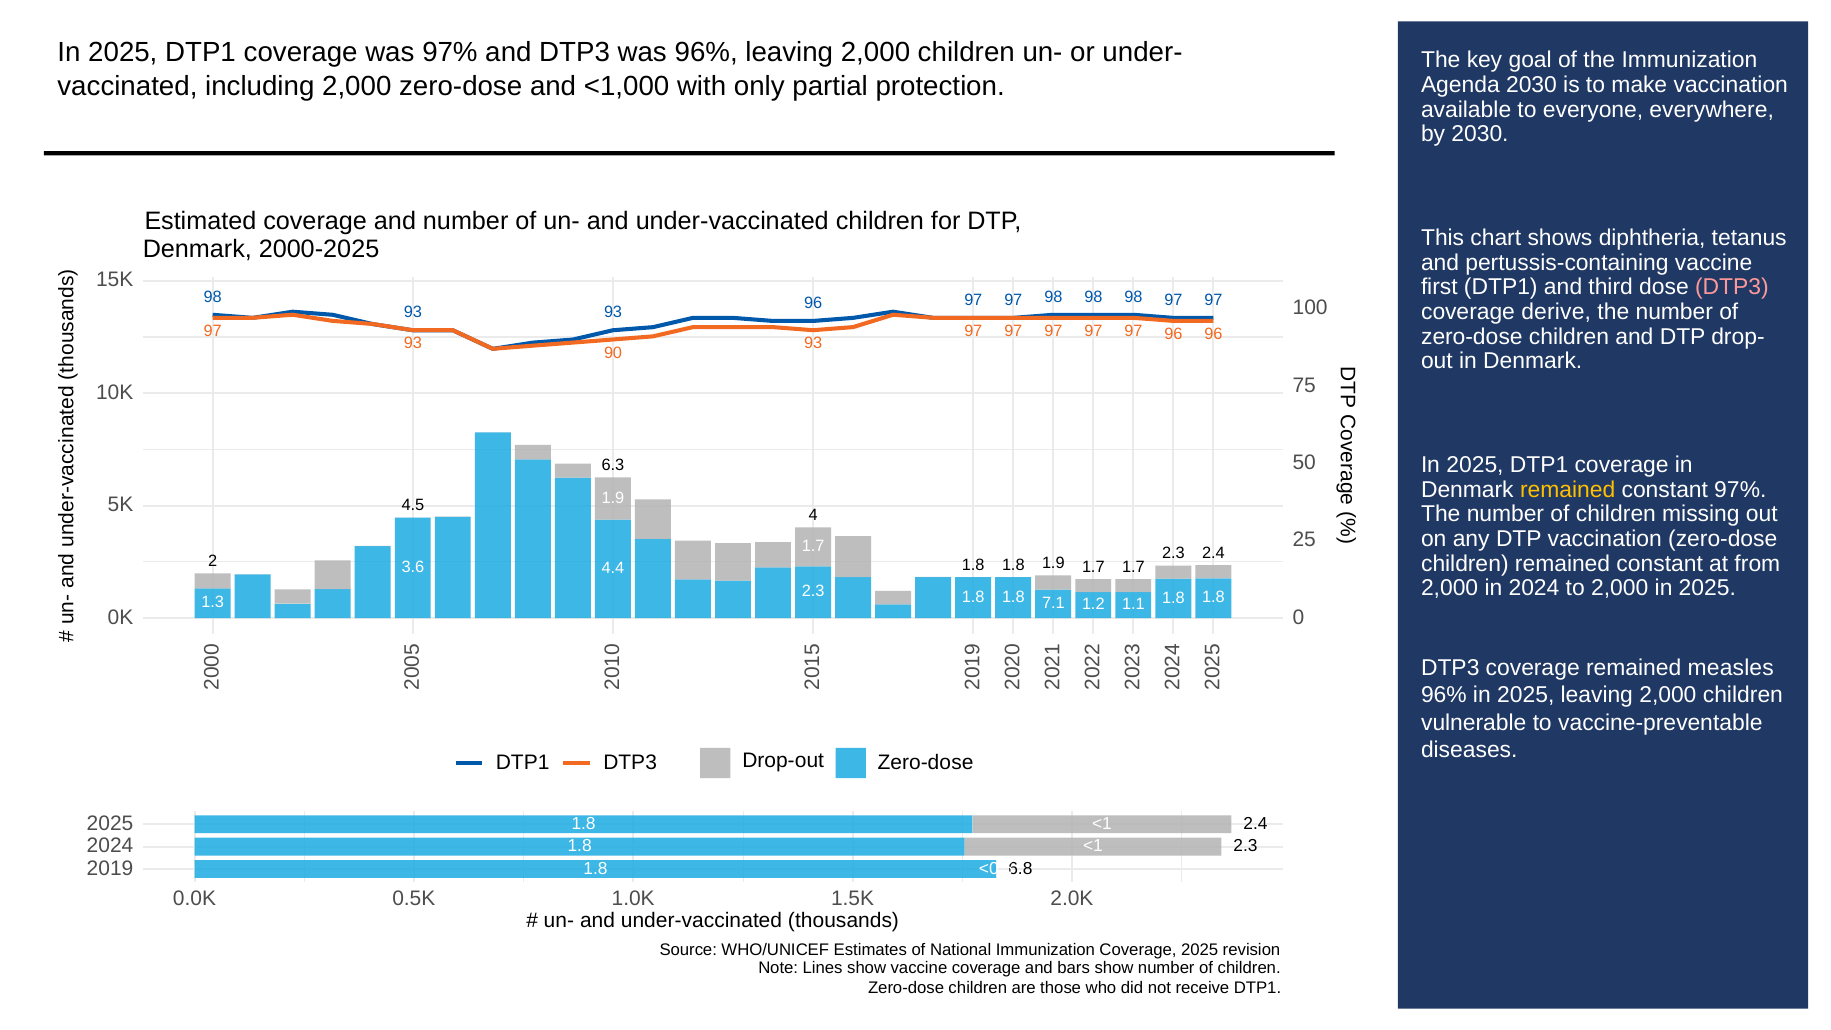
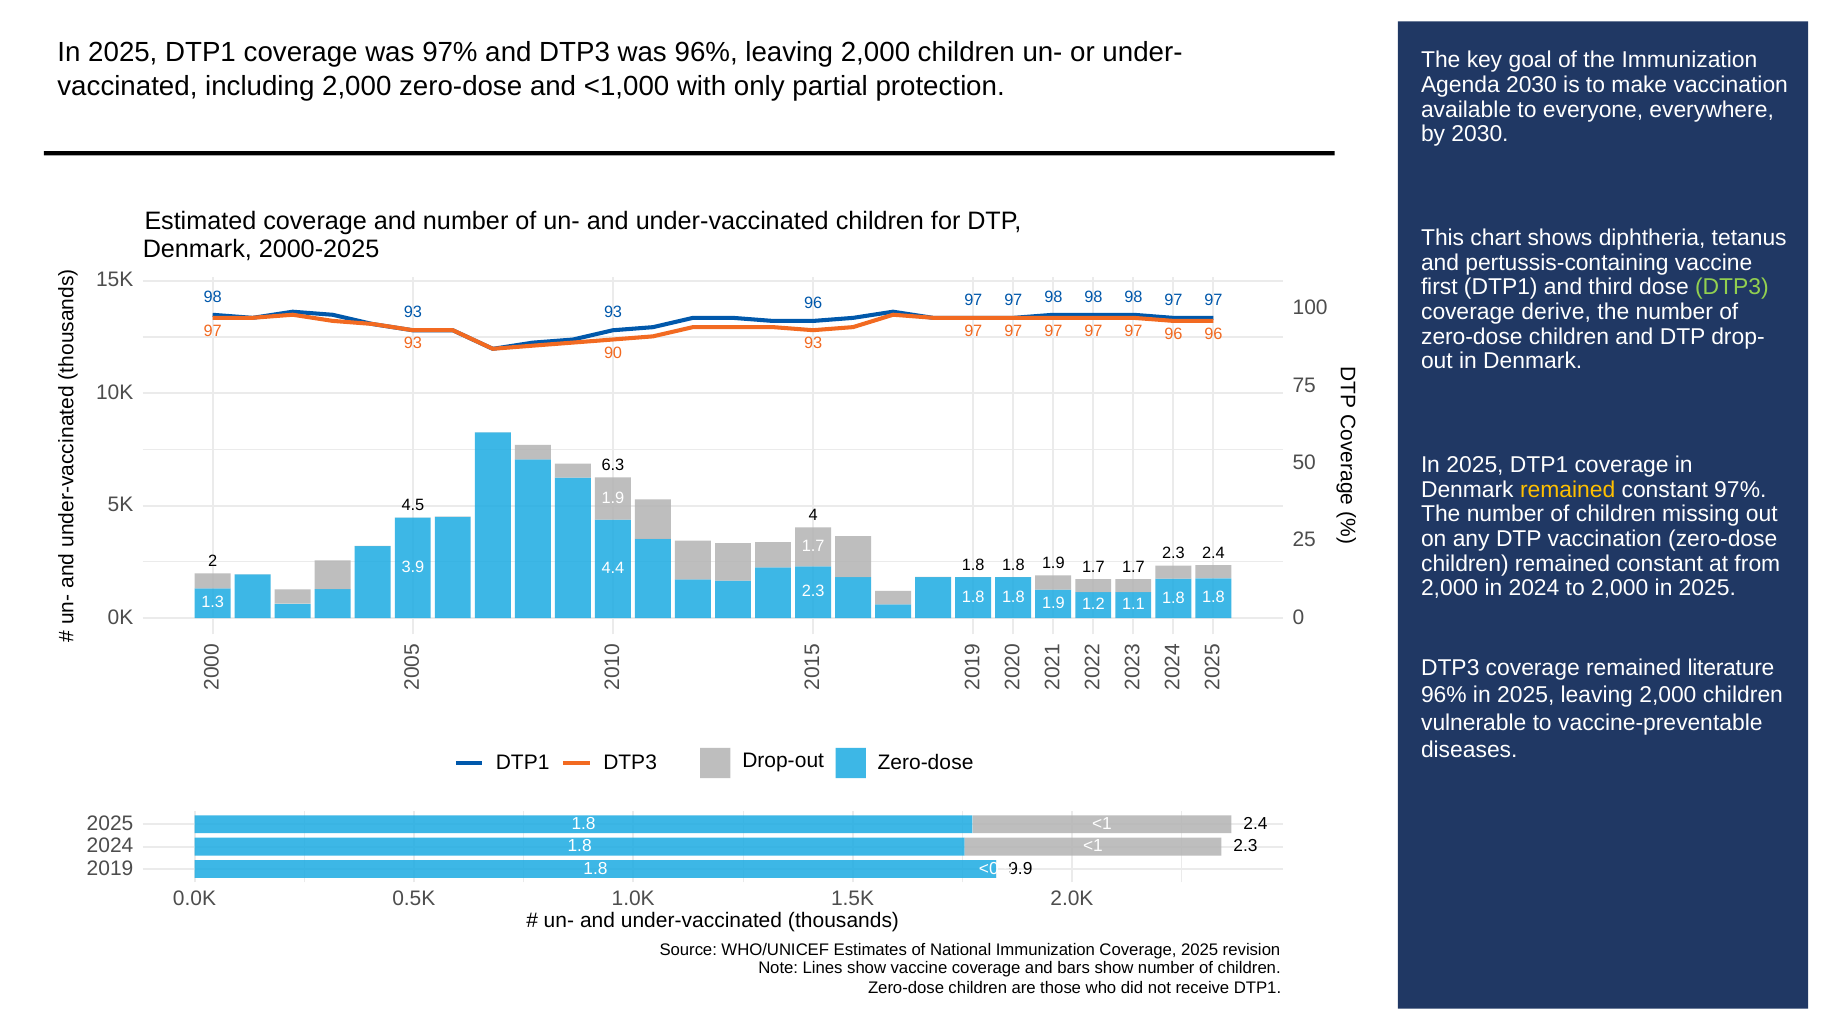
DTP3 colour: pink -> light green (1732, 287)
3.6: 3.6 -> 3.9 (413, 567)
2.3 1.8 1.8 7.1: 7.1 -> 1.9 (1053, 603)
measles: measles -> literature (1731, 668)
6.8: 6.8 -> 9.9 (1020, 868)
